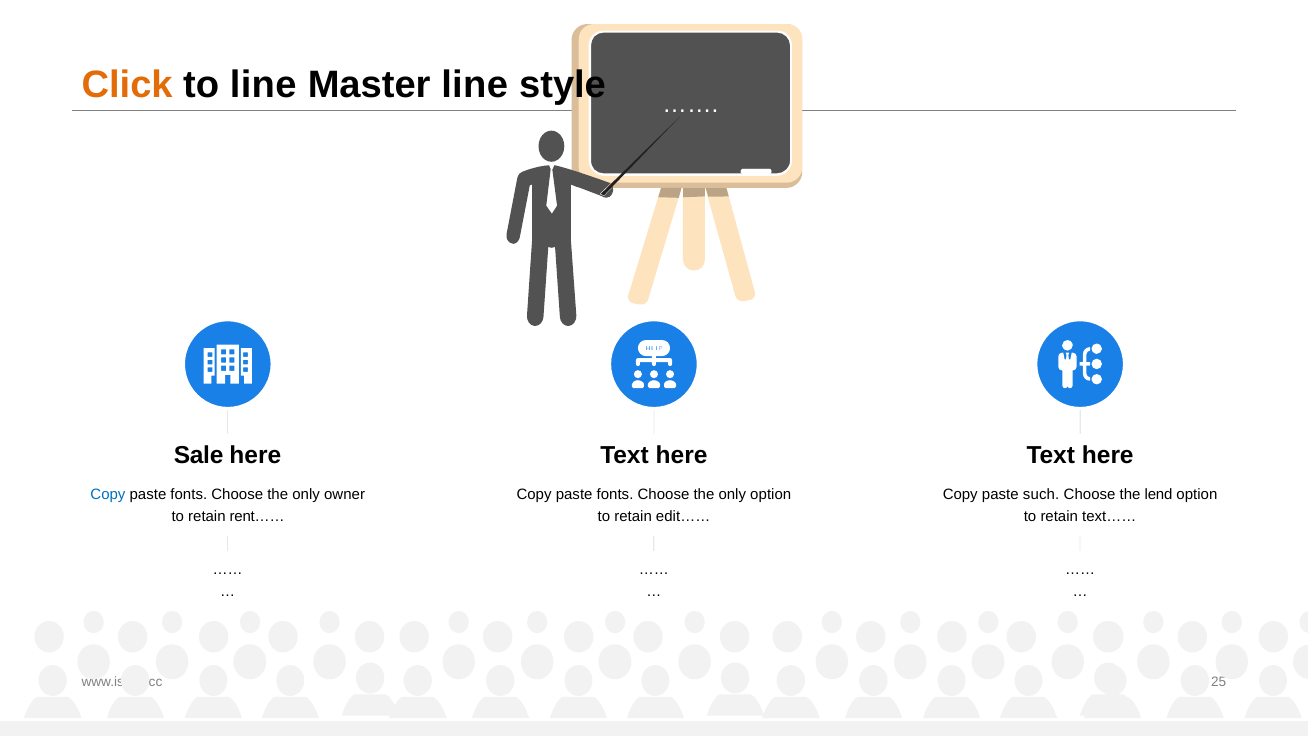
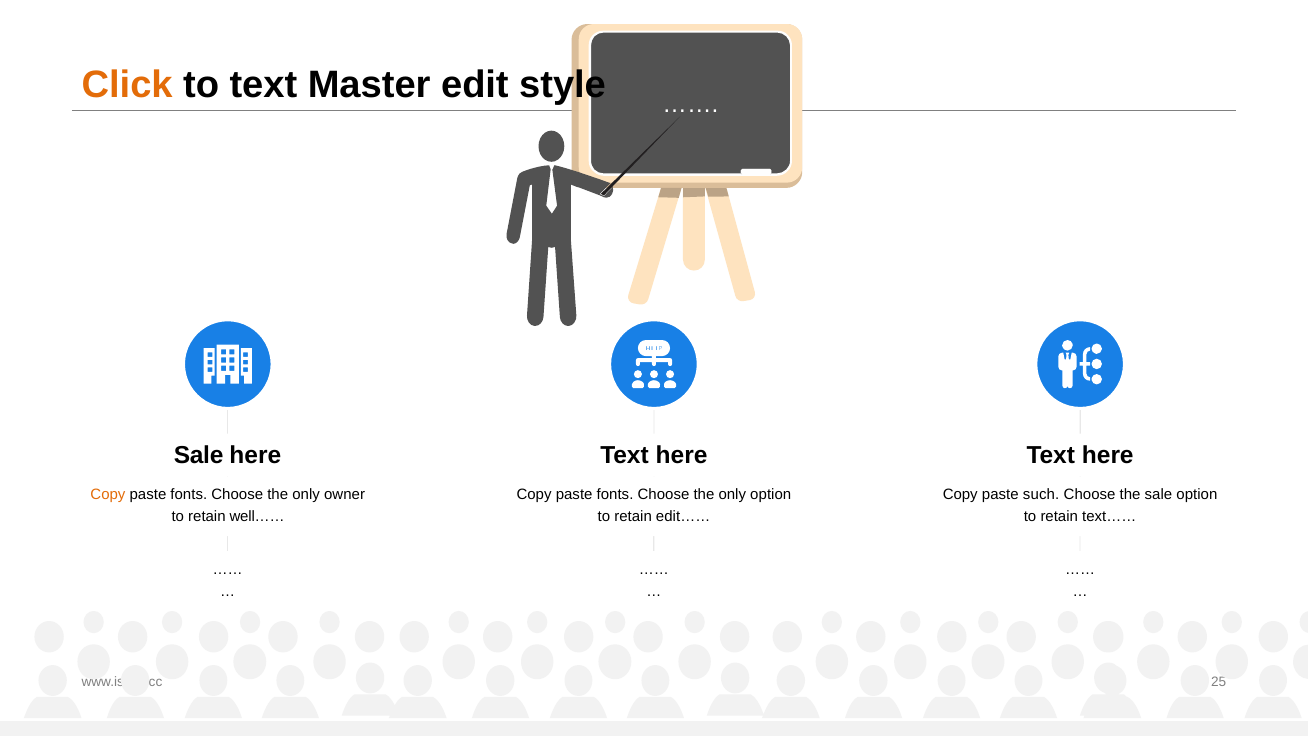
to line: line -> text (263, 85)
Master line: line -> edit (475, 85)
Copy colour: blue -> orange (108, 495)
the lend: lend -> sale (1158, 495)
rent……: rent…… -> well…… (257, 516)
